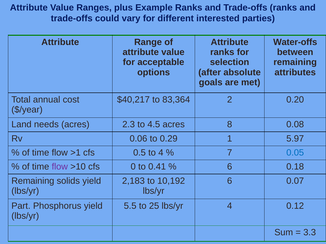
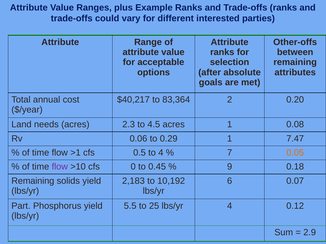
Water-offs: Water-offs -> Other-offs (295, 42)
acres 8: 8 -> 1 (230, 125)
5.97: 5.97 -> 7.47 (295, 139)
0.05 colour: blue -> orange (295, 153)
0.41: 0.41 -> 0.45 (157, 167)
6: 6 -> 9 (230, 167)
3.3: 3.3 -> 2.9 (310, 233)
